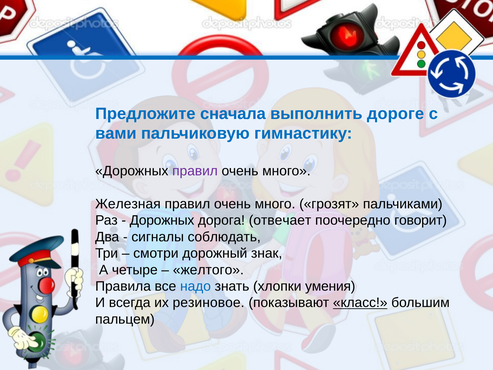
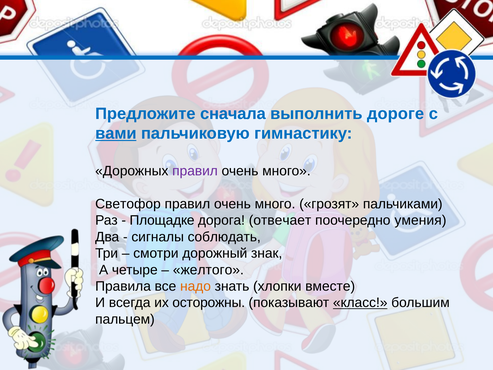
вами underline: none -> present (116, 133)
Железная: Железная -> Светофор (128, 204)
Дорожных: Дорожных -> Площадке (162, 220)
говорит: говорит -> умения (420, 220)
надо colour: blue -> orange (196, 286)
умения: умения -> вместе (330, 286)
резиновое: резиновое -> осторожны (209, 303)
